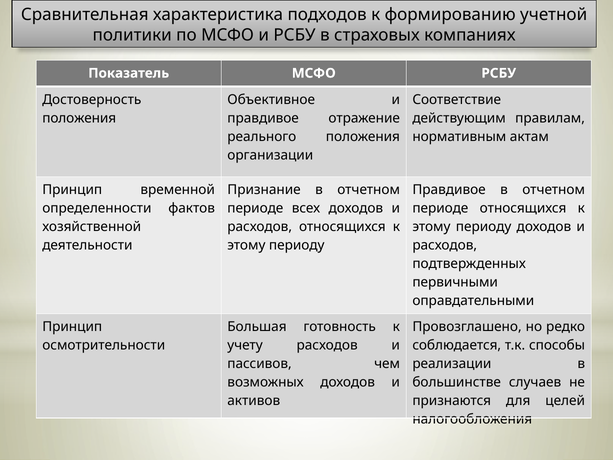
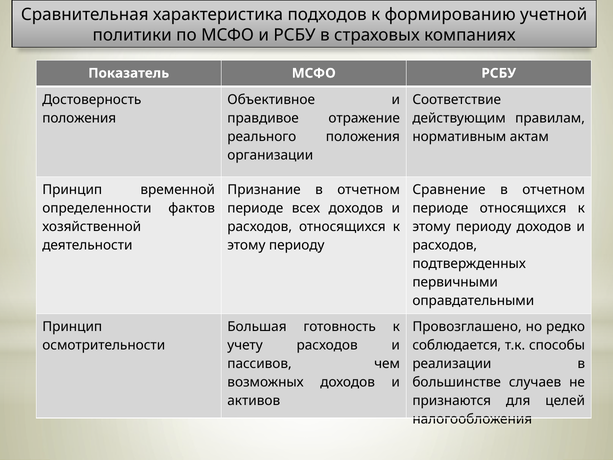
Правдивое: Правдивое -> Сравнение (449, 190)
